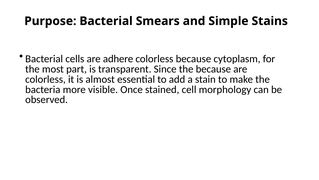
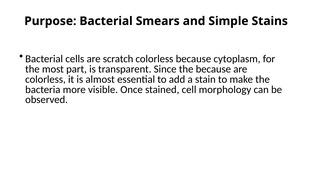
adhere: adhere -> scratch (118, 59)
